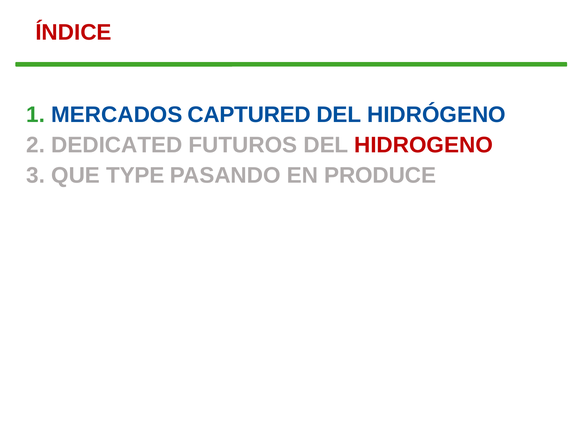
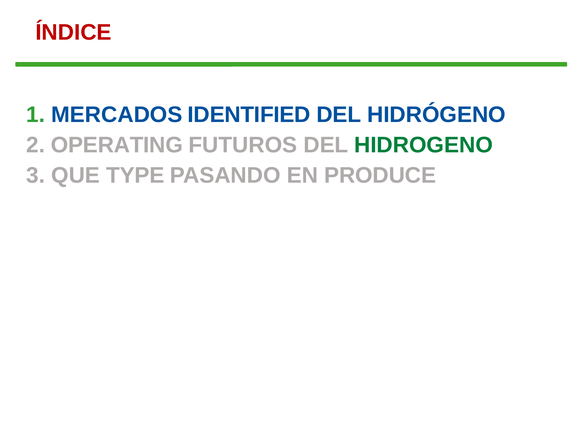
CAPTURED: CAPTURED -> IDENTIFIED (249, 115)
DEDICATED: DEDICATED -> OPERATING (117, 145)
HIDROGENO colour: red -> green (424, 145)
